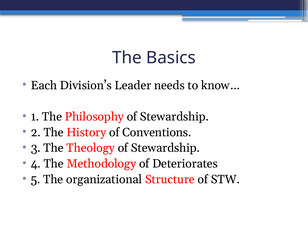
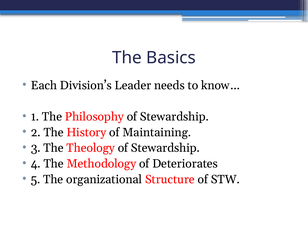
Conventions: Conventions -> Maintaining (157, 132)
